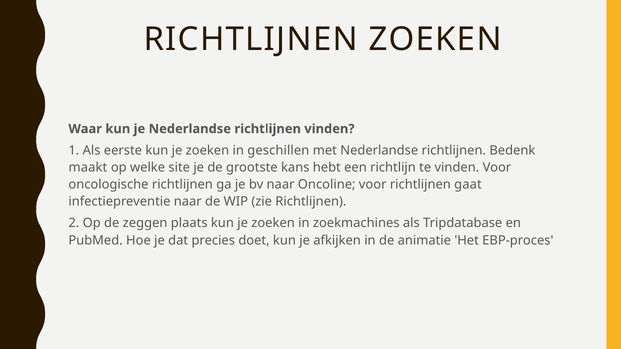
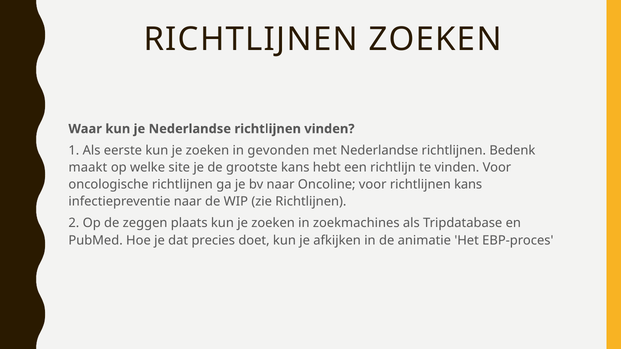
geschillen: geschillen -> gevonden (278, 151)
richtlijnen gaat: gaat -> kans (468, 185)
